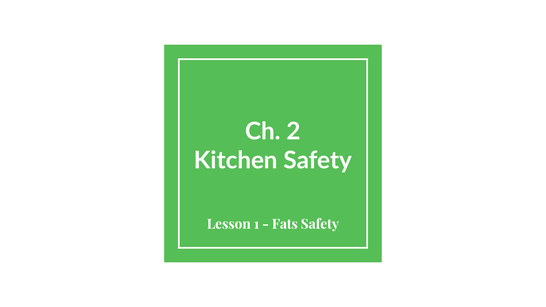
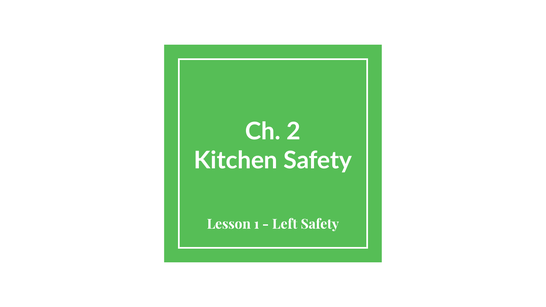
Fats: Fats -> Left (285, 224)
